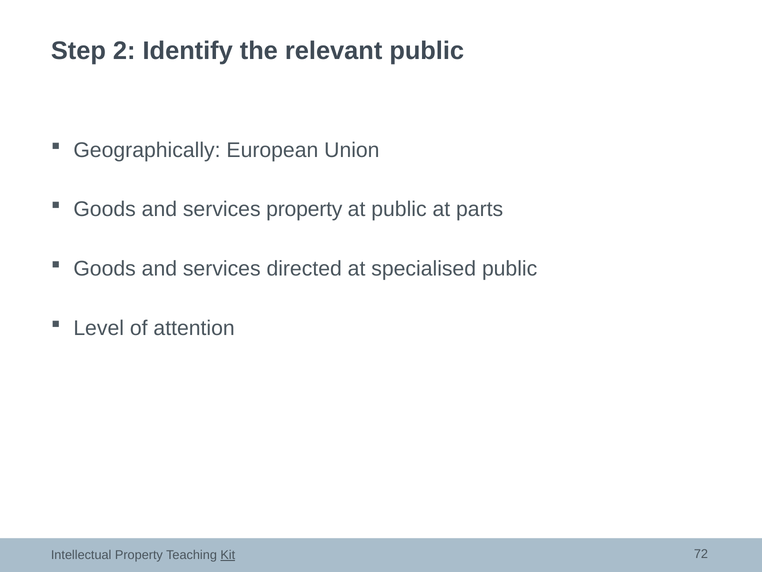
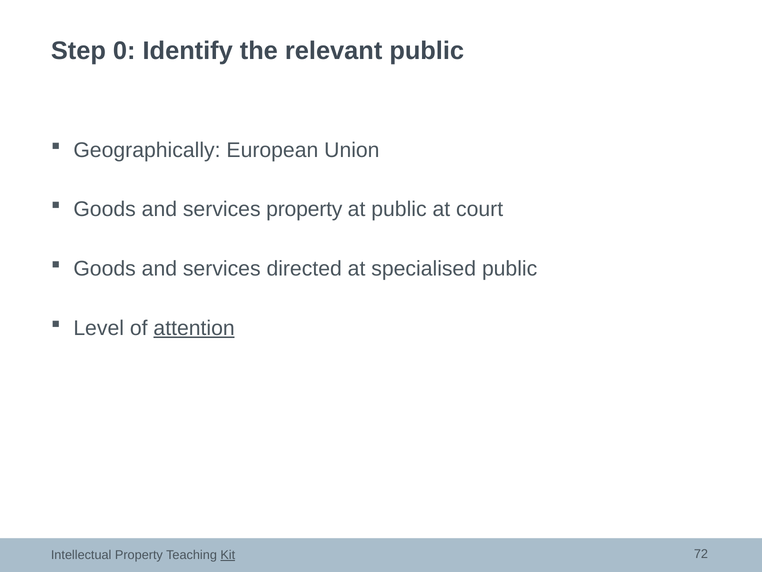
2: 2 -> 0 (124, 51)
parts: parts -> court (480, 209)
attention underline: none -> present (194, 328)
